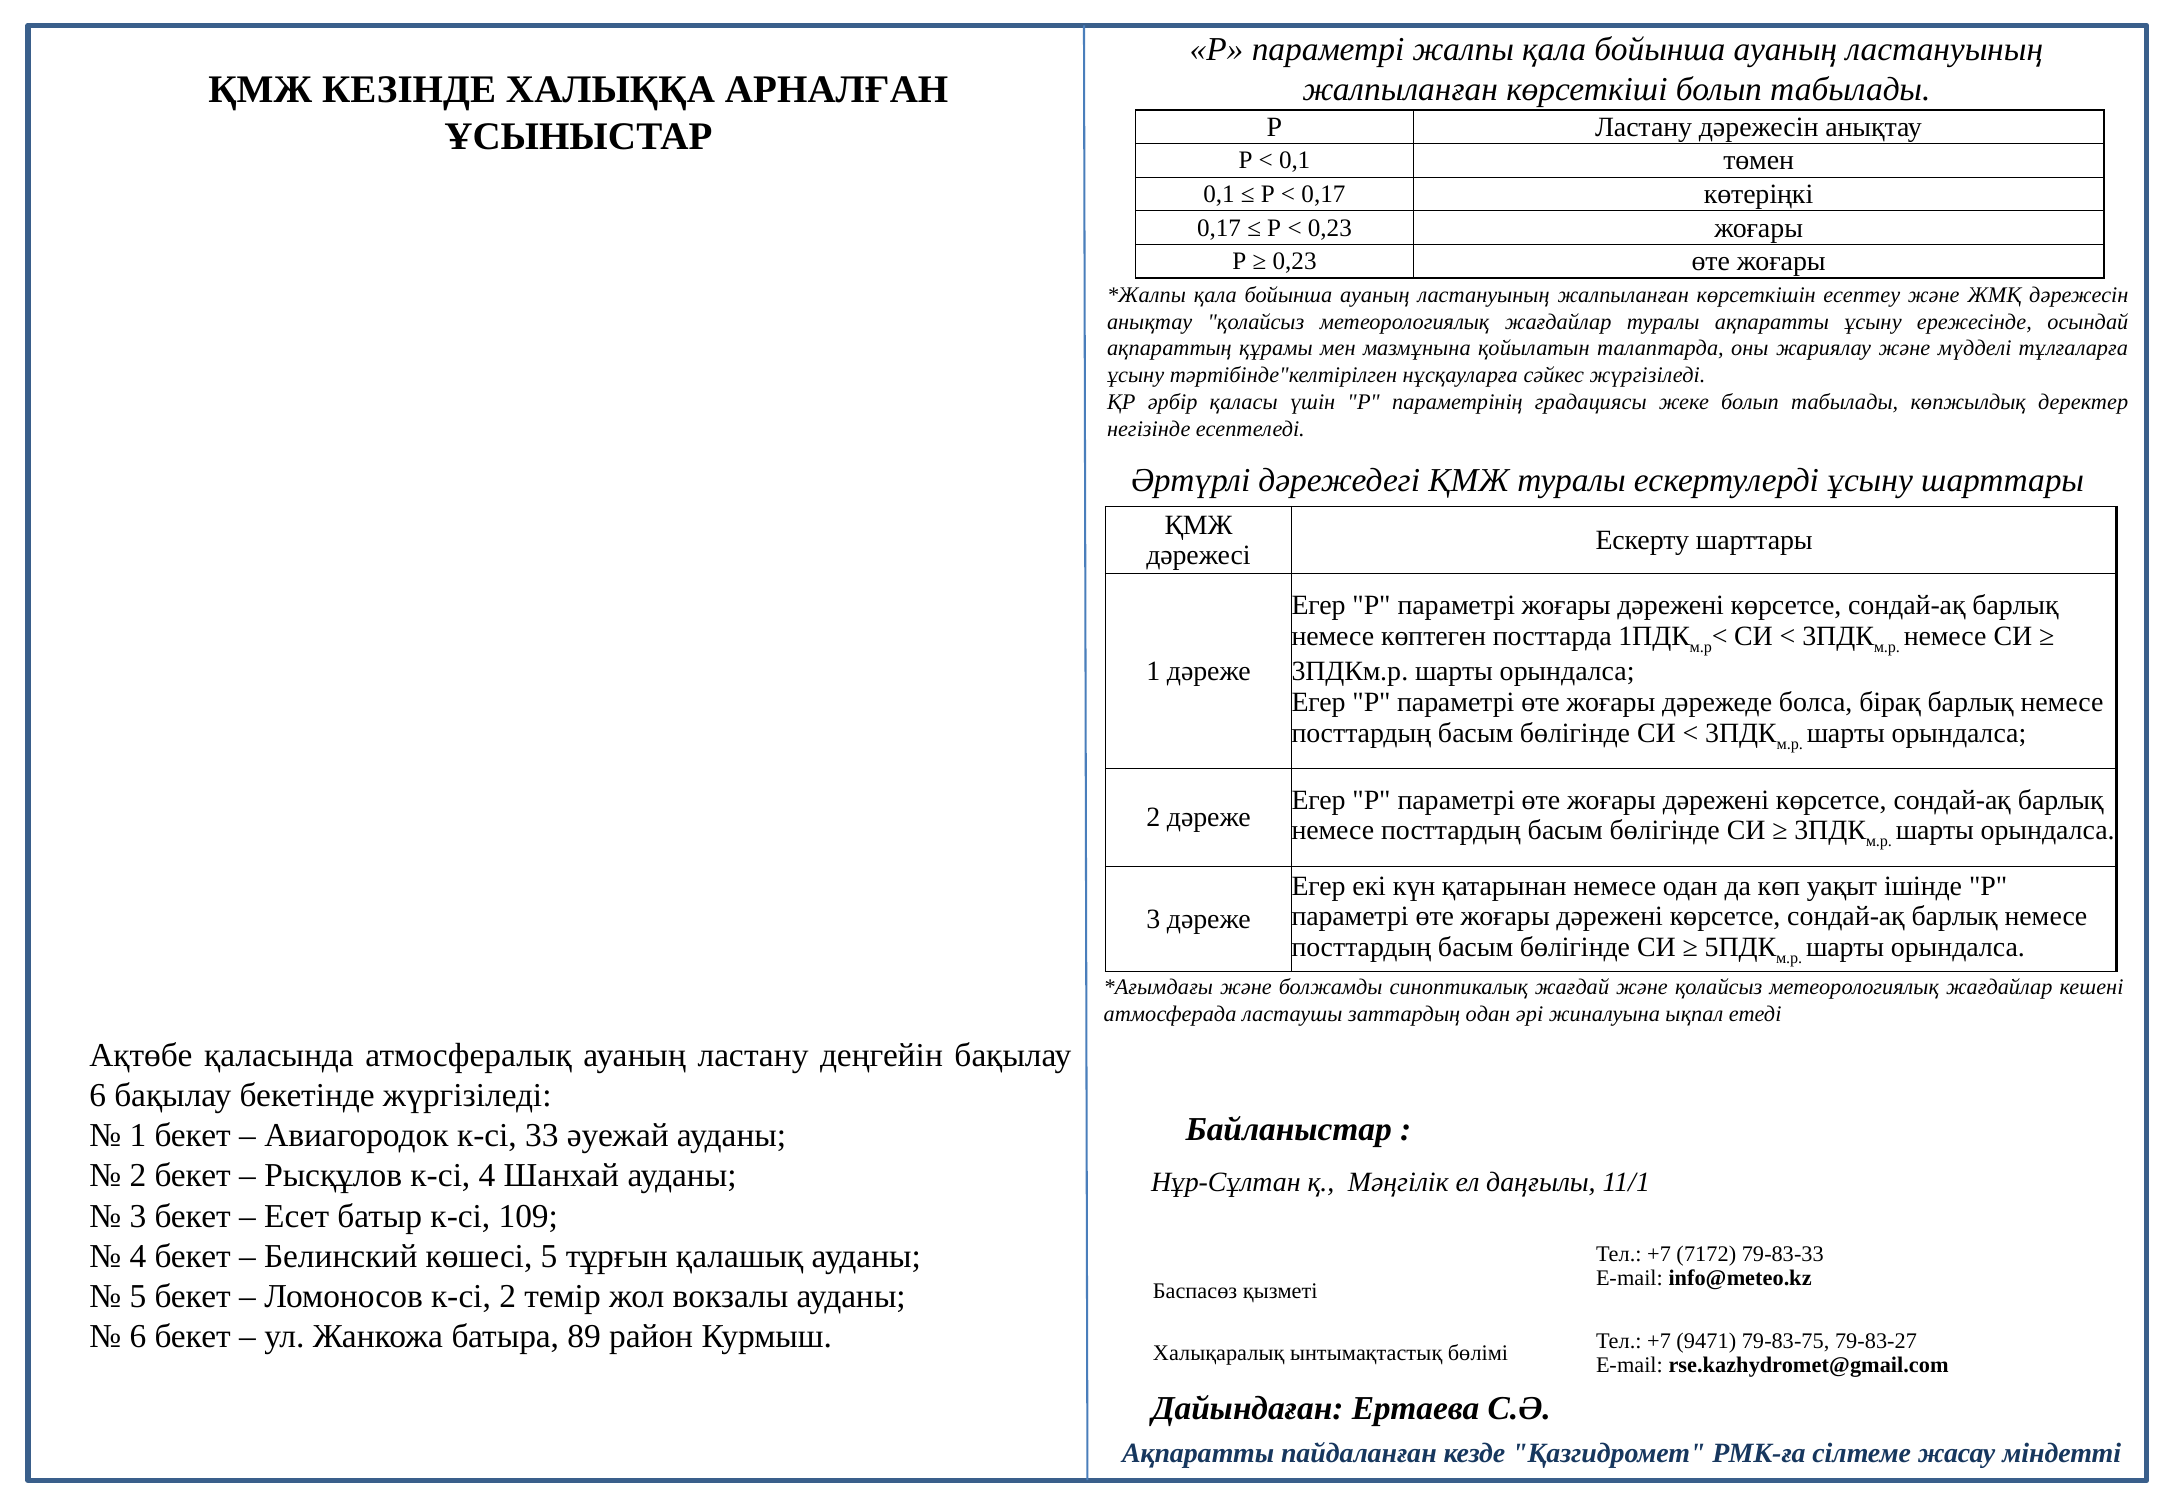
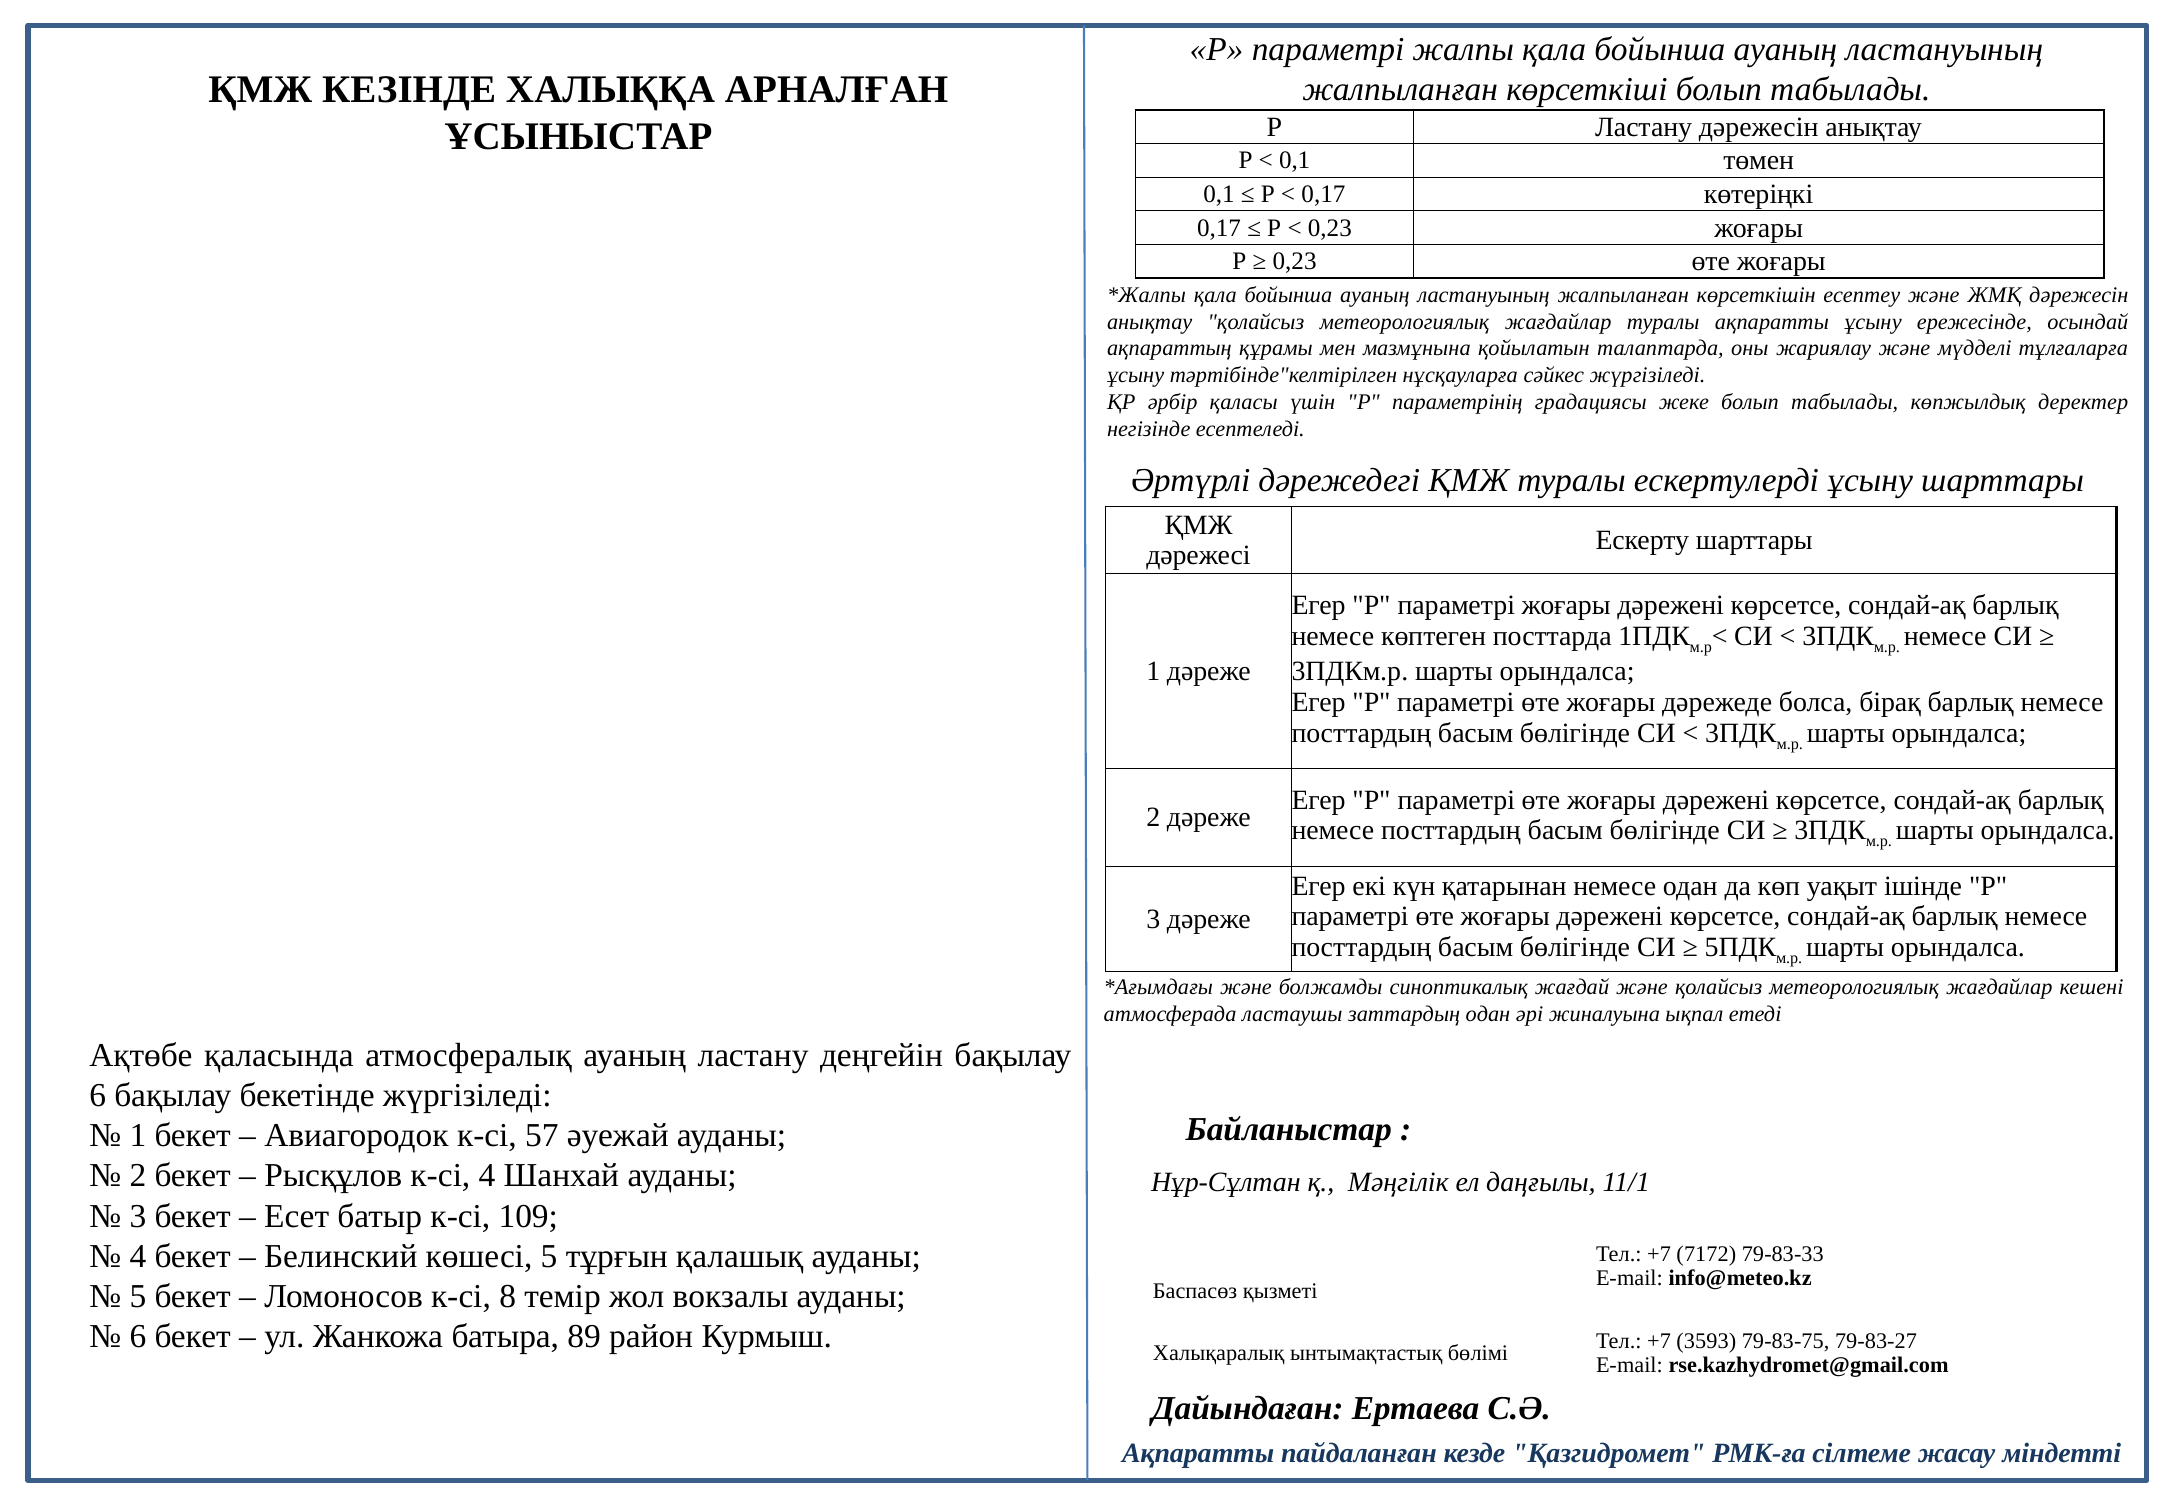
33: 33 -> 57 (542, 1136)
к-сі 2: 2 -> 8 (508, 1296)
9471: 9471 -> 3593 (1706, 1341)
